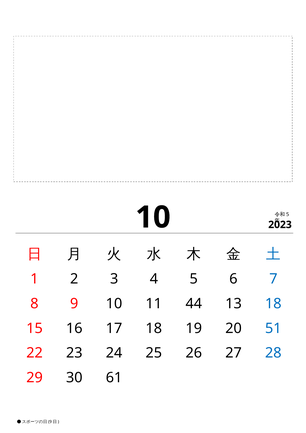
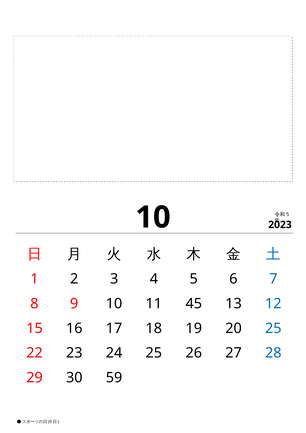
44: 44 -> 45 (194, 303)
13 18: 18 -> 12 (273, 303)
20 51: 51 -> 25 (273, 328)
61: 61 -> 59 (114, 377)
